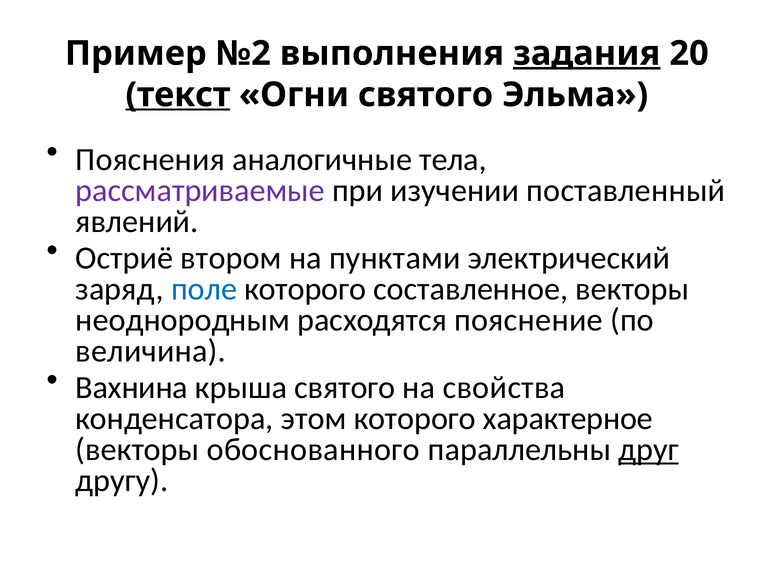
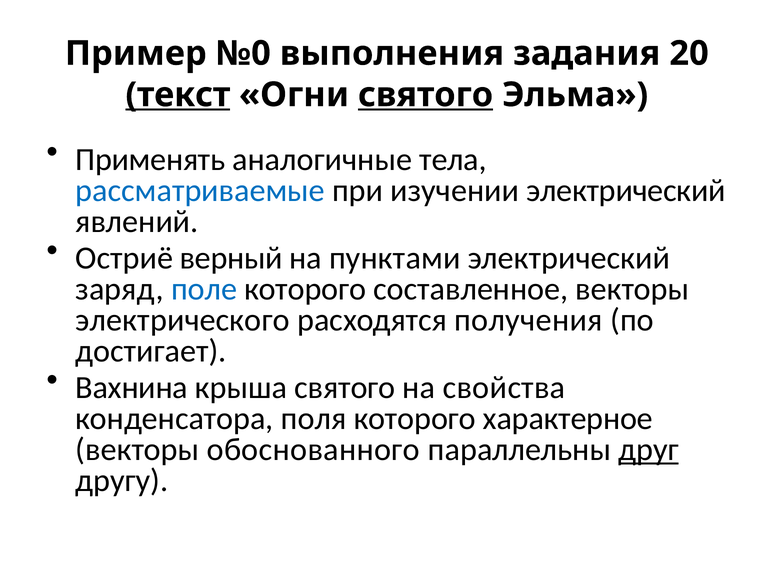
№2: №2 -> №0 (243, 53)
задания underline: present -> none (587, 53)
святого underline: none -> present (426, 95)
Пояснения: Пояснения -> Применять (150, 160)
рассматриваемые colour: purple -> blue (200, 191)
изучении поставленный: поставленный -> электрический (626, 191)
втором: втором -> верный (231, 258)
неоднородным: неоднородным -> электрического (183, 320)
пояснение: пояснение -> получения (528, 320)
величина: величина -> достигает (151, 351)
этом: этом -> поля (314, 418)
